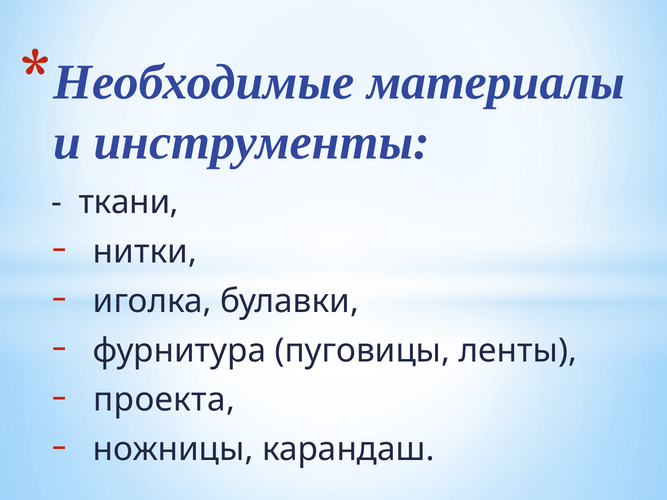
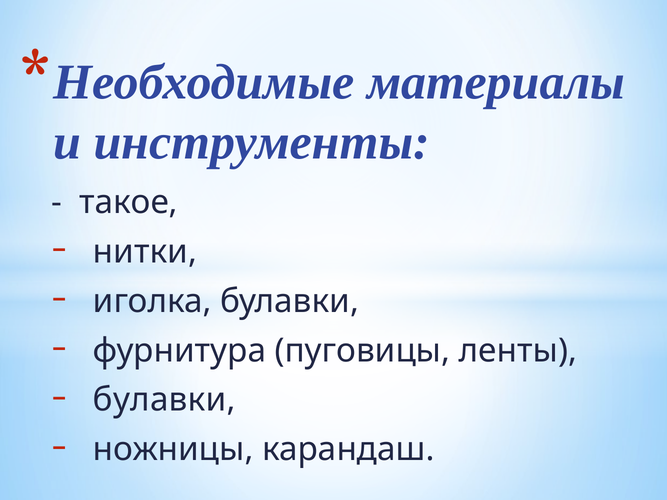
ткани: ткани -> такое (129, 202)
проекта: проекта -> булавки (164, 400)
